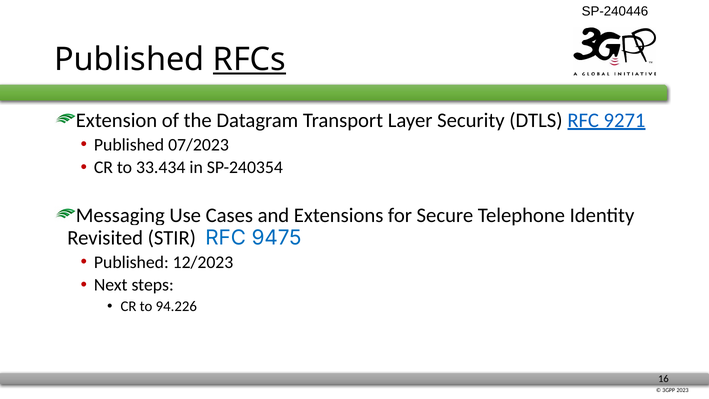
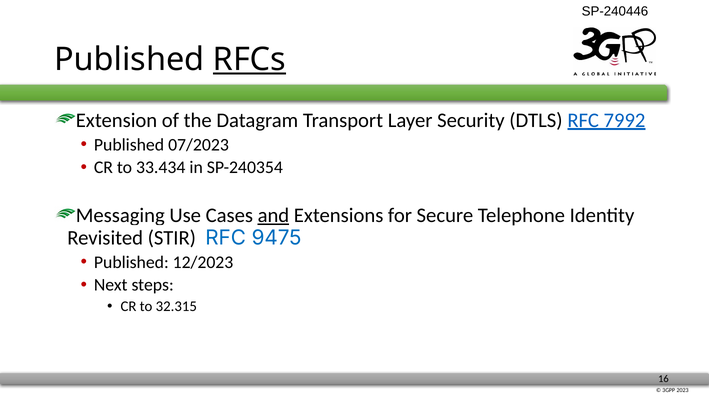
9271: 9271 -> 7992 (625, 120)
and underline: none -> present (273, 215)
94.226: 94.226 -> 32.315 (176, 306)
